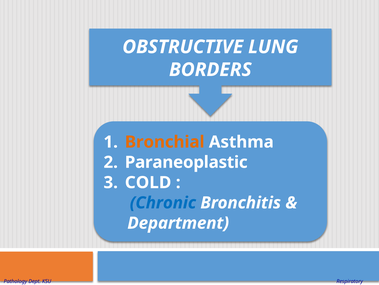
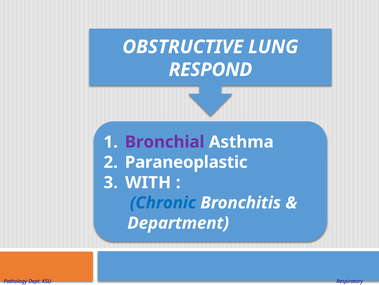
BORDERS: BORDERS -> RESPOND (210, 70)
Bronchial colour: orange -> purple (165, 142)
COLD: COLD -> WITH (148, 182)
